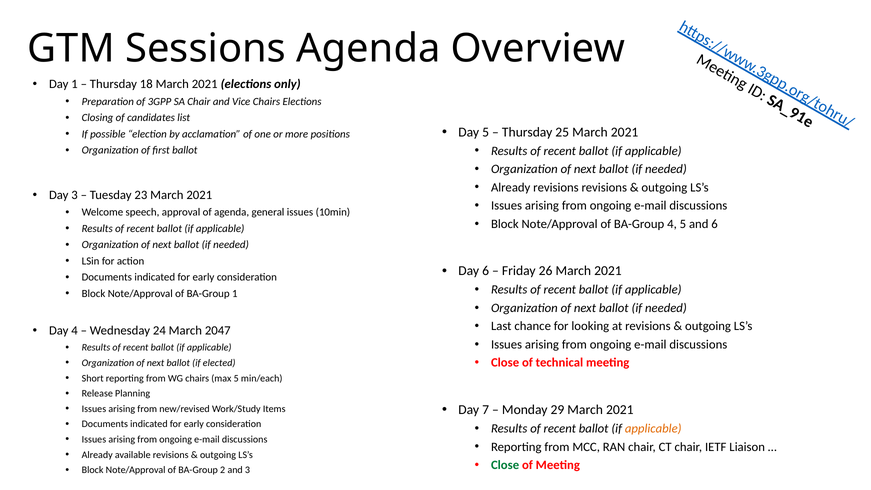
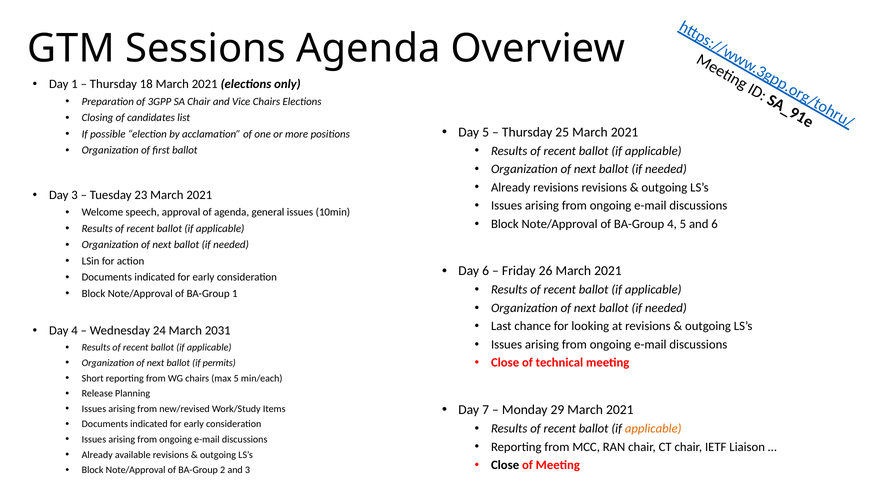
2047: 2047 -> 2031 (218, 331)
elected: elected -> permits (219, 363)
Close colour: green -> black (505, 465)
